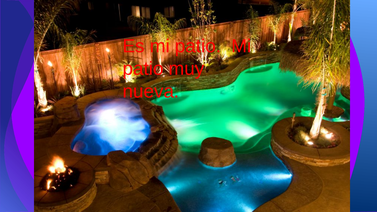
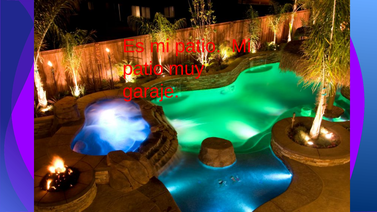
nueva: nueva -> garaje (151, 91)
